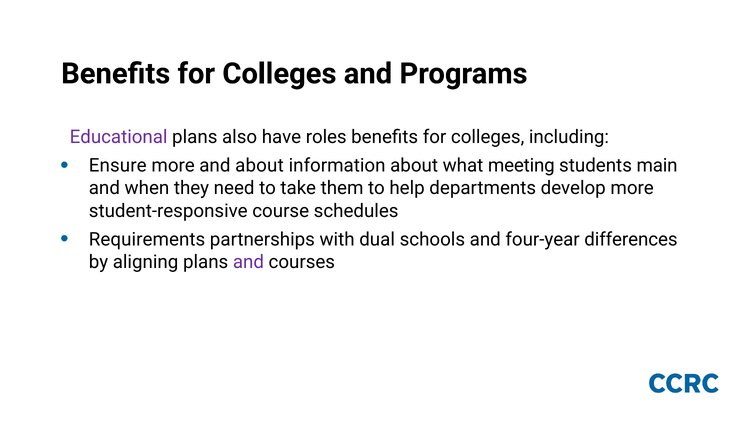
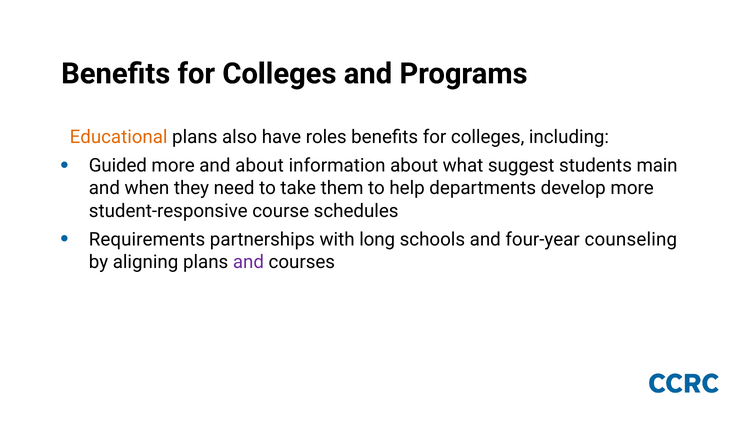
Educational colour: purple -> orange (119, 137)
Ensure: Ensure -> Guided (118, 166)
meeting: meeting -> suggest (521, 166)
dual: dual -> long (377, 239)
differences: differences -> counseling (631, 239)
